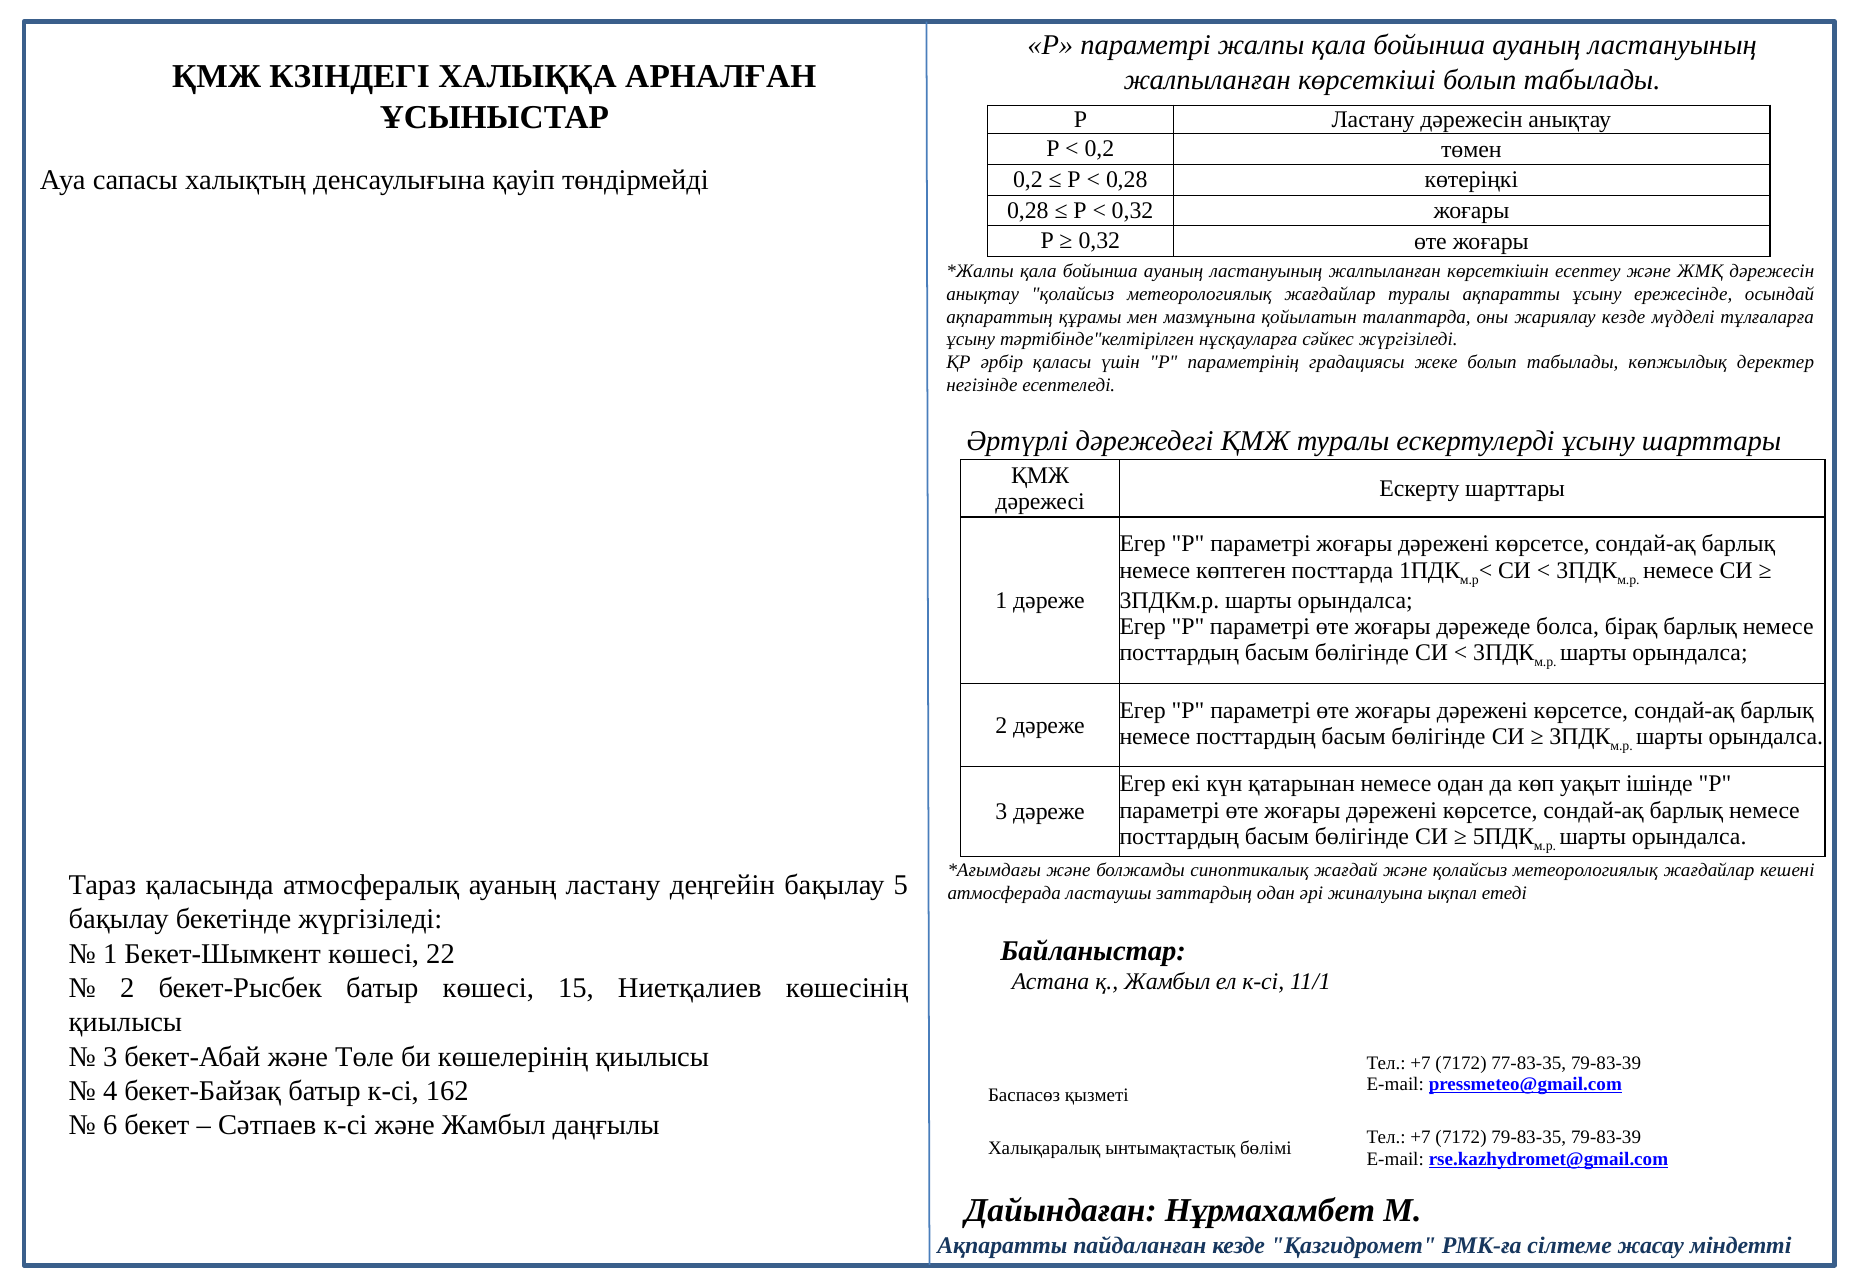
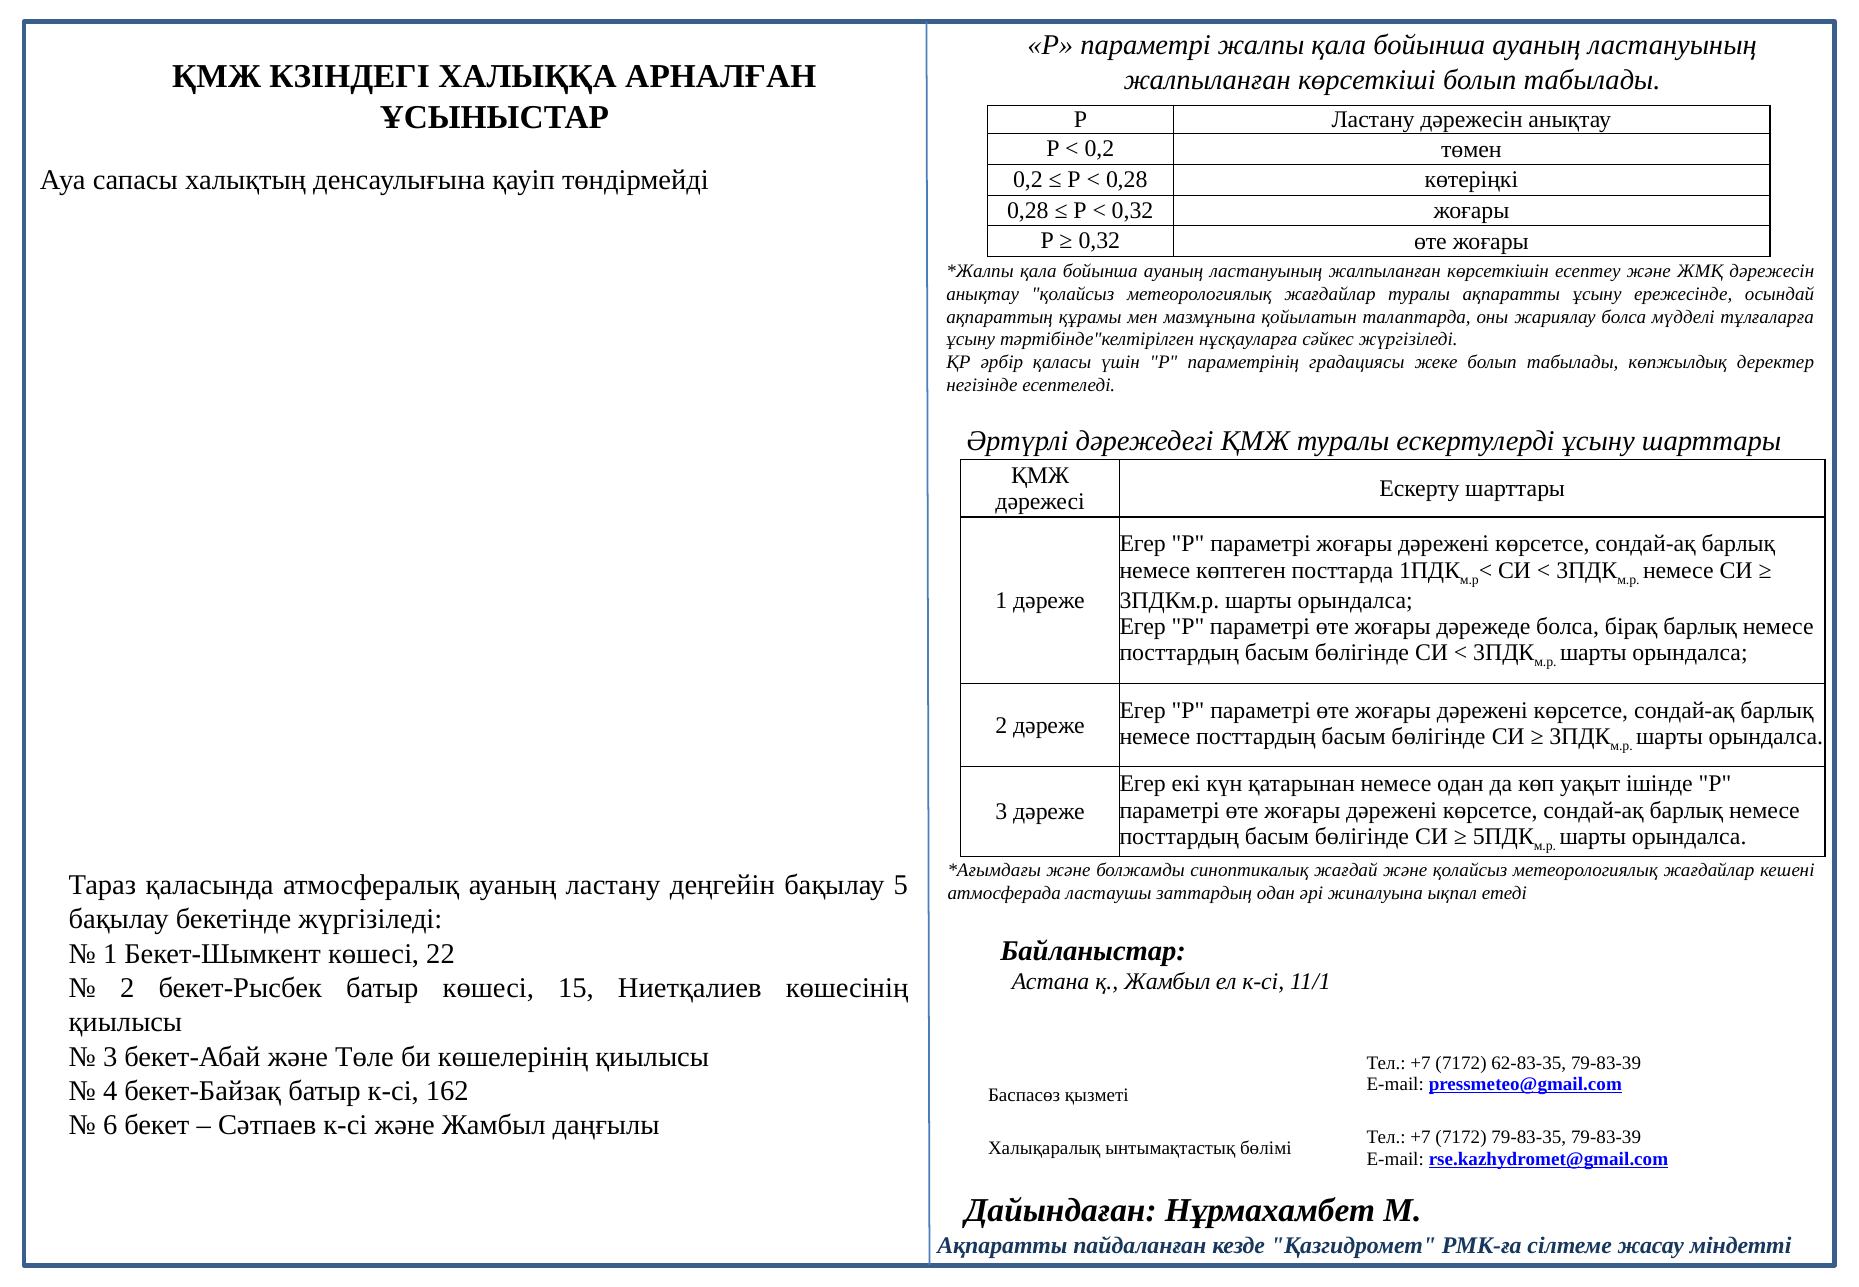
жариялау кезде: кезде -> болса (1624, 317)
77-83-35: 77-83-35 -> 62-83-35 (1529, 1063)
